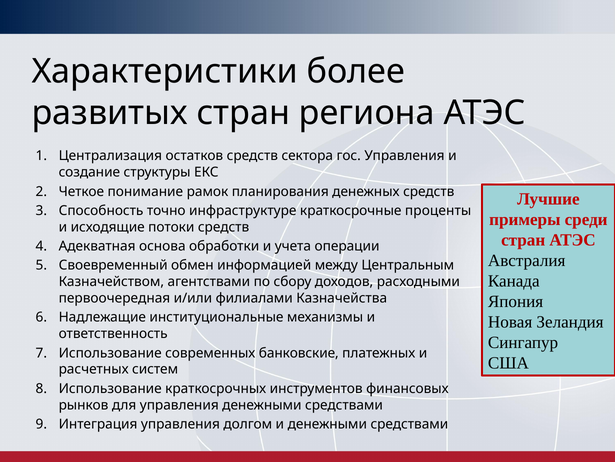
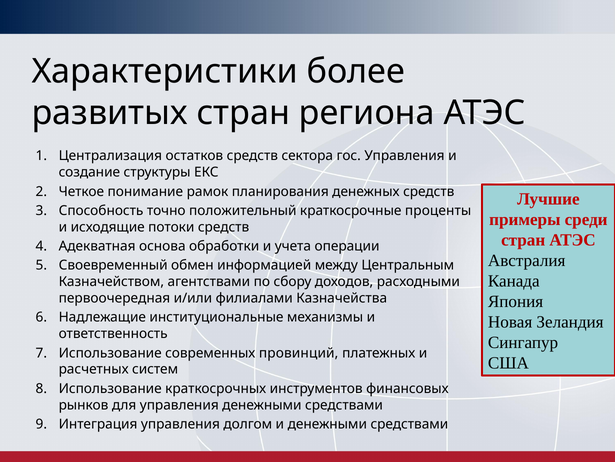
инфраструктуре: инфраструктуре -> положительный (243, 210)
банковские: банковские -> провинций (299, 352)
